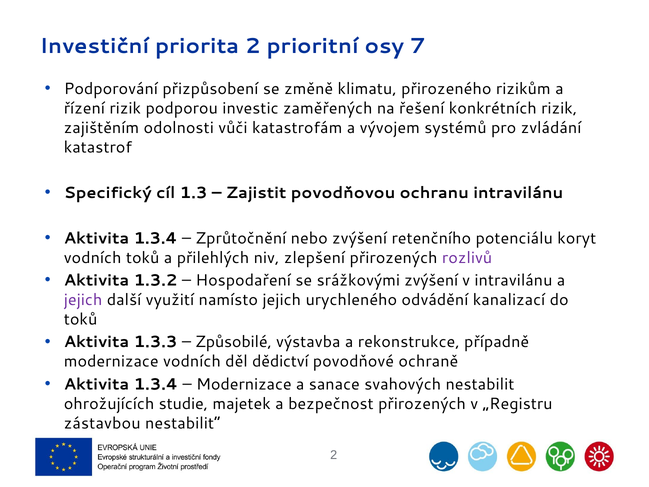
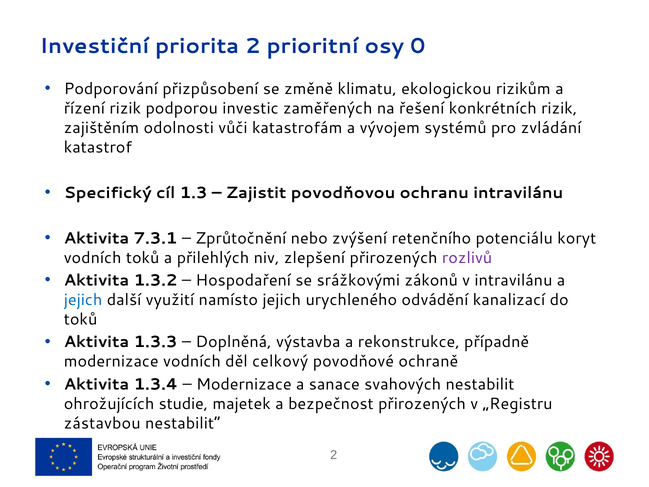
7: 7 -> 0 (418, 46)
přirozeného: přirozeného -> ekologickou (446, 89)
1.3.4: 1.3.4 -> 7.3.1 (156, 238)
srážkovými zvýšení: zvýšení -> zákonů (431, 280)
jejich colour: purple -> blue (83, 300)
Způsobilé: Způsobilé -> Doplněná (234, 342)
dědictví: dědictví -> celkový (280, 361)
